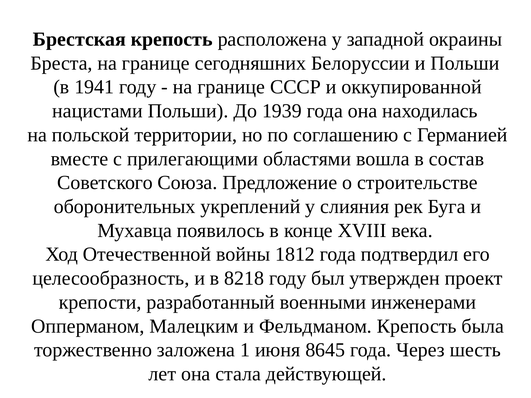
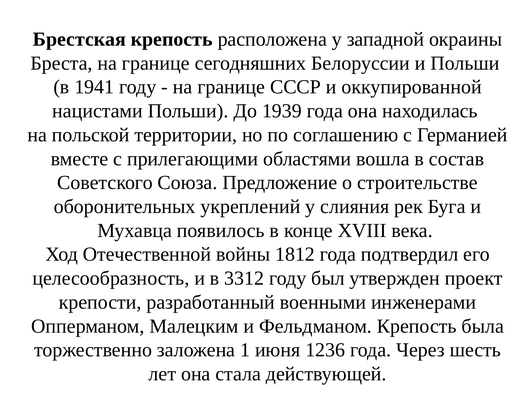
8218: 8218 -> 3312 (244, 278)
8645: 8645 -> 1236 (325, 350)
